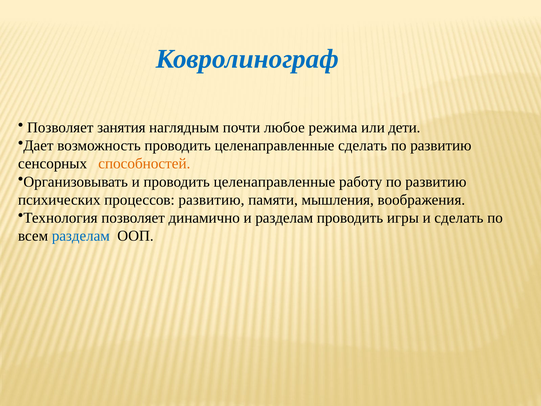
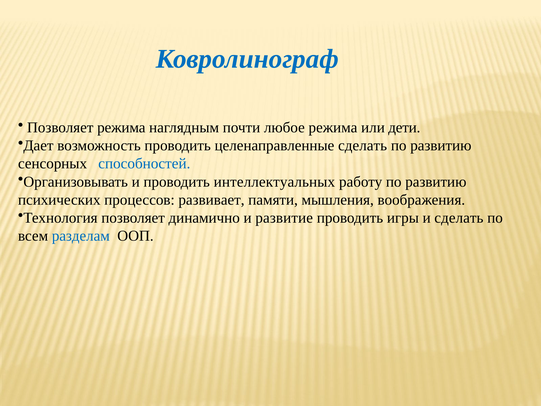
Позволяет занятия: занятия -> режима (121, 127)
способностей colour: orange -> blue (144, 164)
и проводить целенаправленные: целенаправленные -> интеллектуальных (274, 182)
процессов развитию: развитию -> развивает (211, 200)
и разделам: разделам -> развитие (284, 218)
